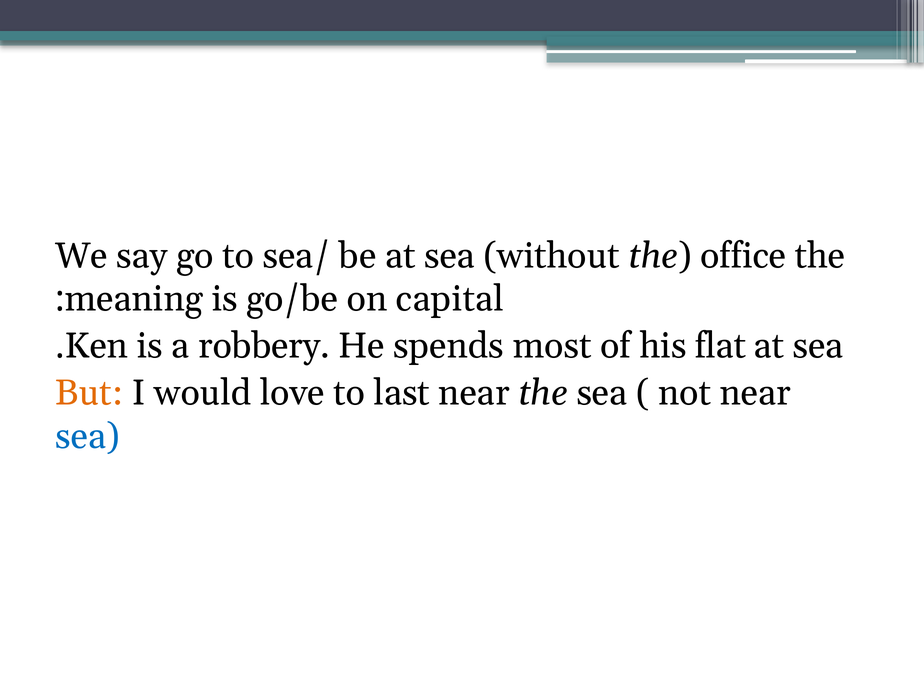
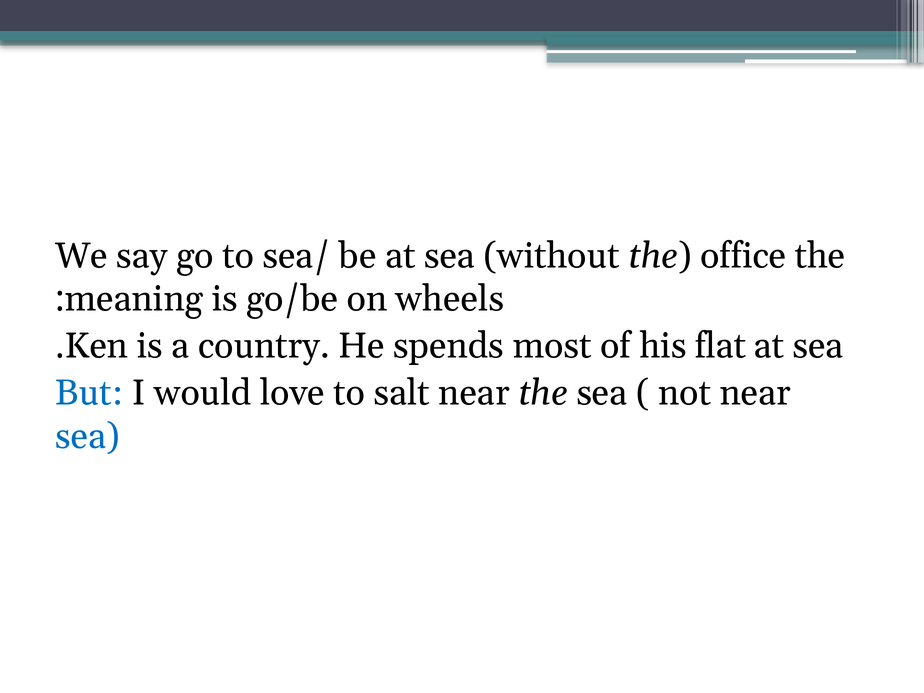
capital: capital -> wheels (450, 299)
robbery: robbery -> country (264, 346)
But colour: orange -> blue (89, 393)
last: last -> salt (402, 393)
